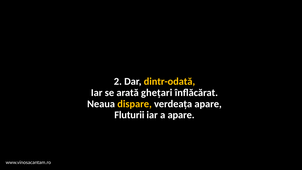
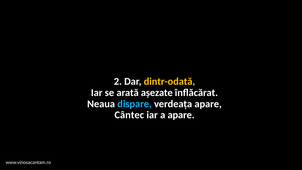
ghețari: ghețari -> așezate (157, 93)
dispare colour: yellow -> light blue (135, 104)
Fluturii: Fluturii -> Cântec (129, 115)
